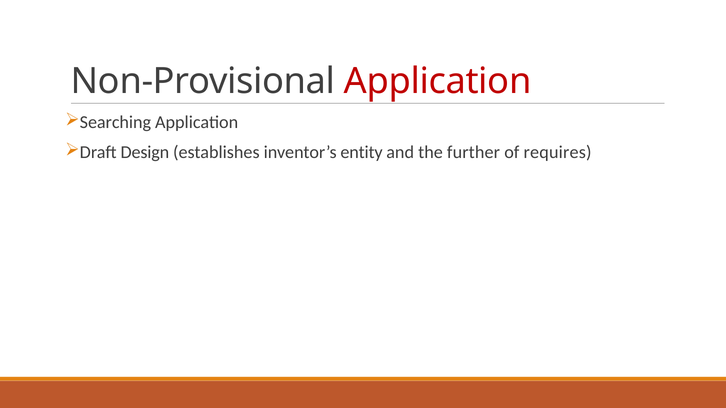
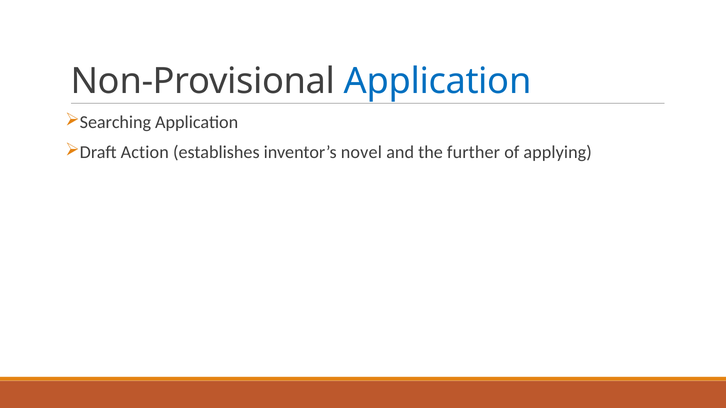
Application colour: red -> blue (438, 81)
Design: Design -> Action (145, 153)
entity: entity -> novel (361, 153)
requires: requires -> applying (558, 153)
